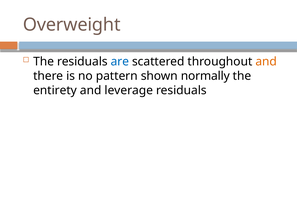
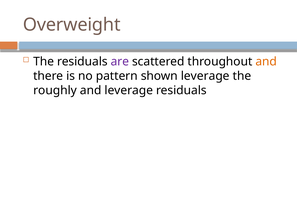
are colour: blue -> purple (120, 61)
shown normally: normally -> leverage (205, 76)
entirety: entirety -> roughly (55, 90)
